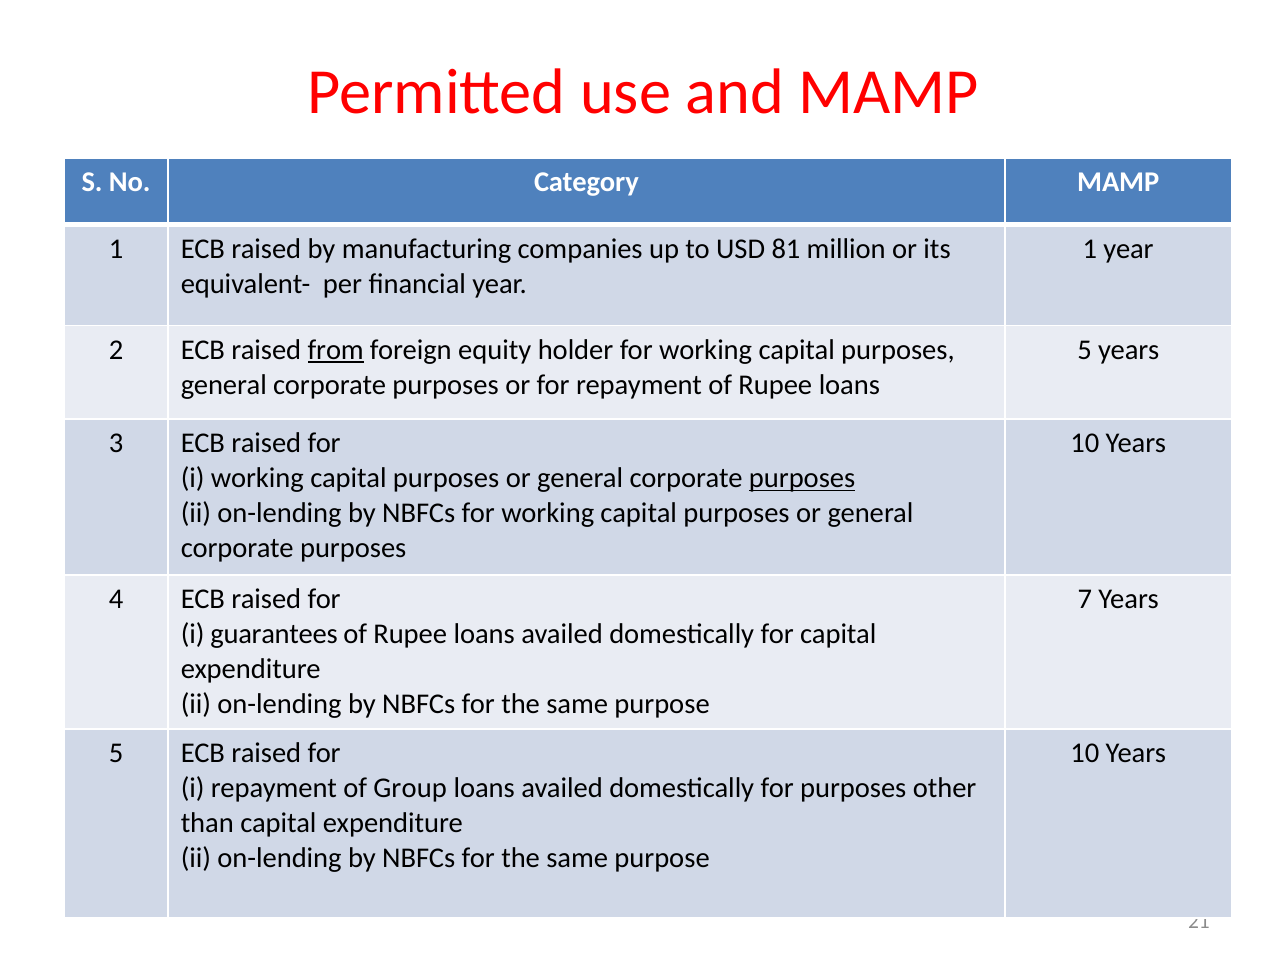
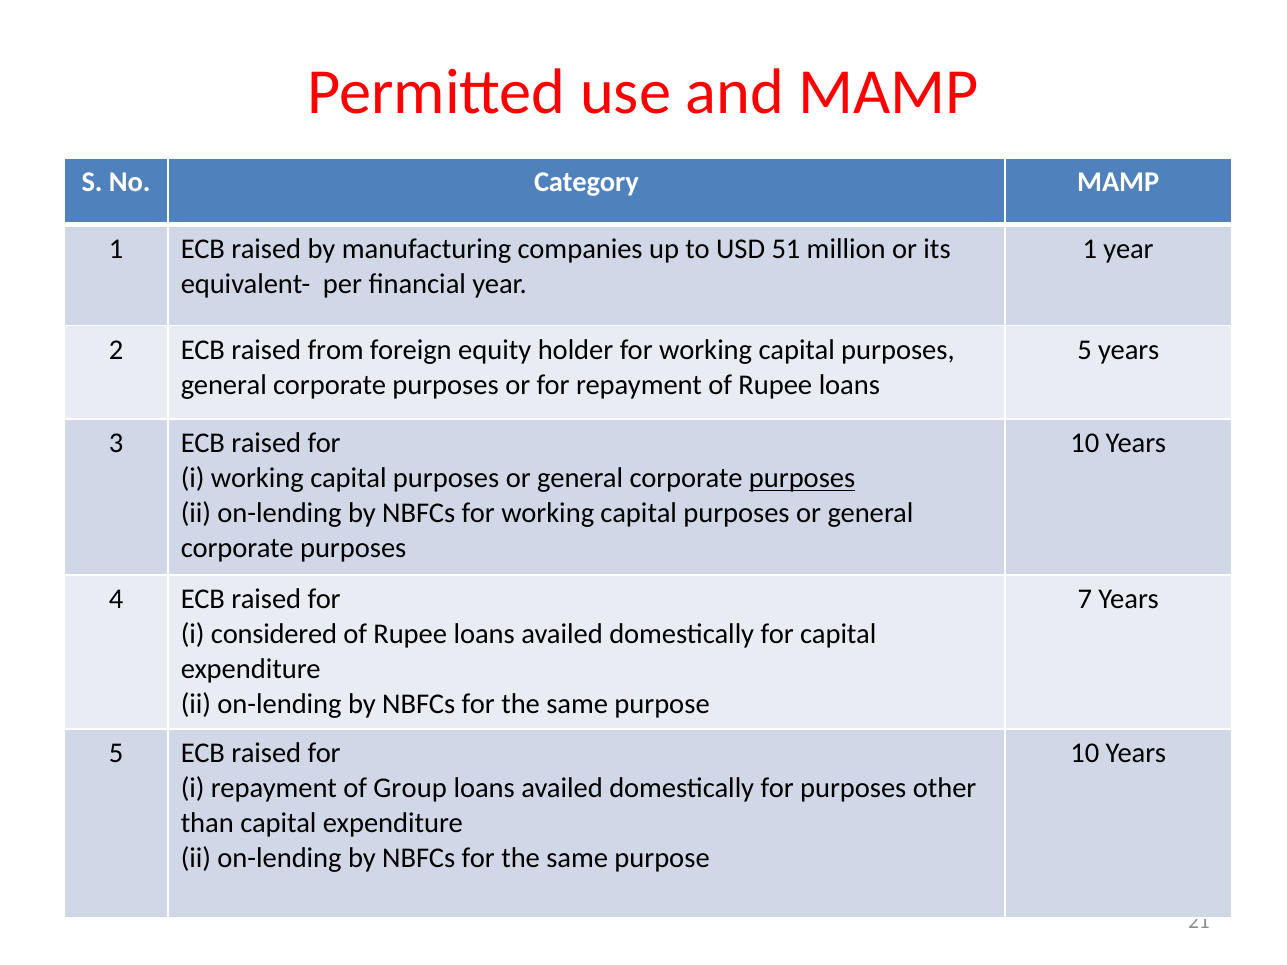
81: 81 -> 51 (786, 249)
from underline: present -> none (336, 350)
guarantees: guarantees -> considered (274, 634)
